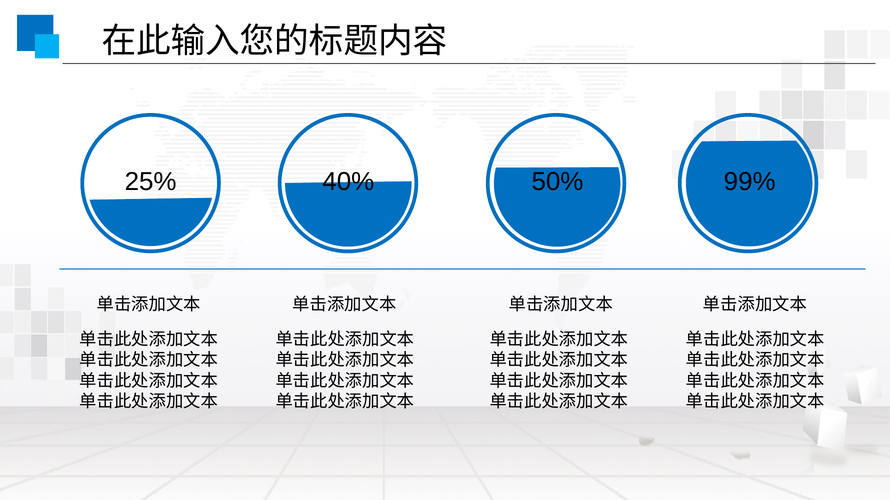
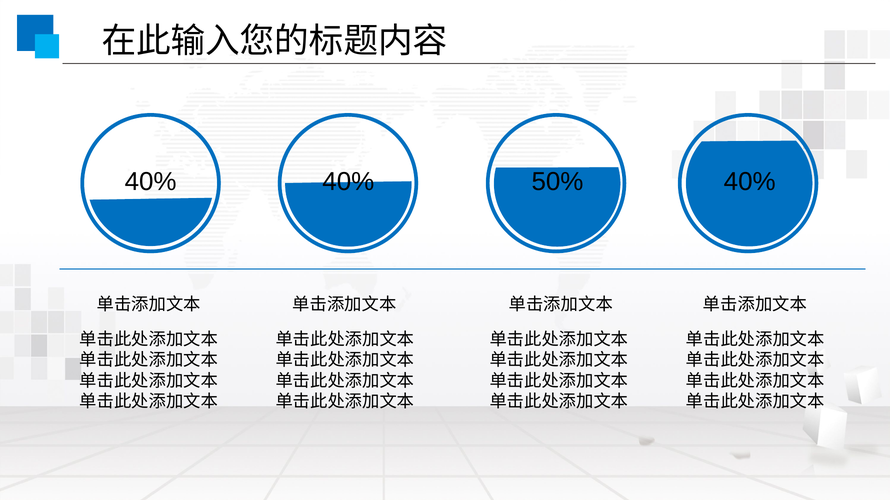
25%: 25% -> 40% (151, 182)
50% 99%: 99% -> 40% (750, 182)
